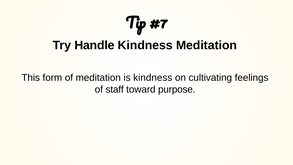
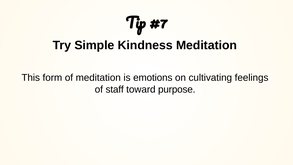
Handle: Handle -> Simple (94, 45)
is kindness: kindness -> emotions (153, 78)
